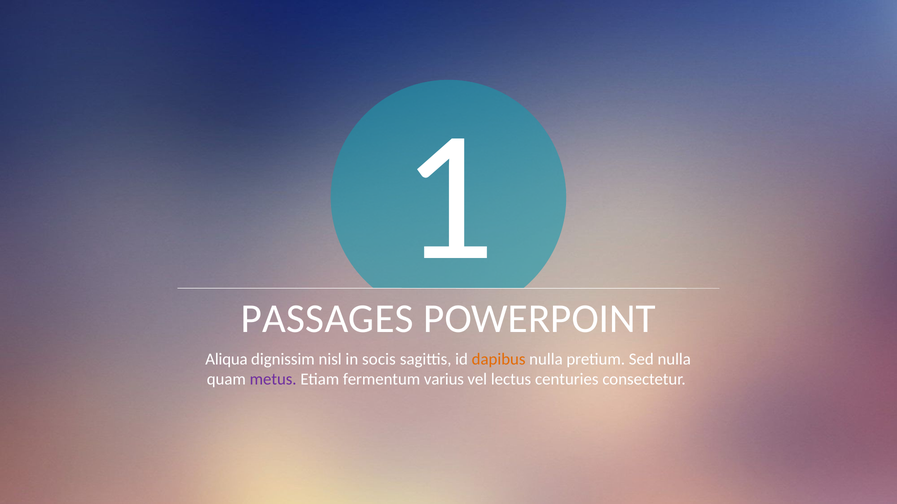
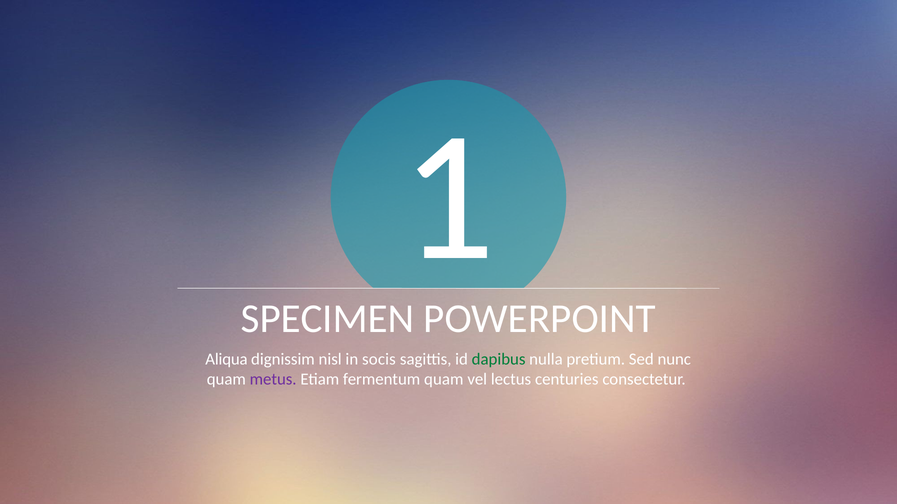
PASSAGES: PASSAGES -> SPECIMEN (327, 319)
dapibus colour: orange -> green (499, 360)
Sed nulla: nulla -> nunc (674, 360)
fermentum varius: varius -> quam (444, 380)
